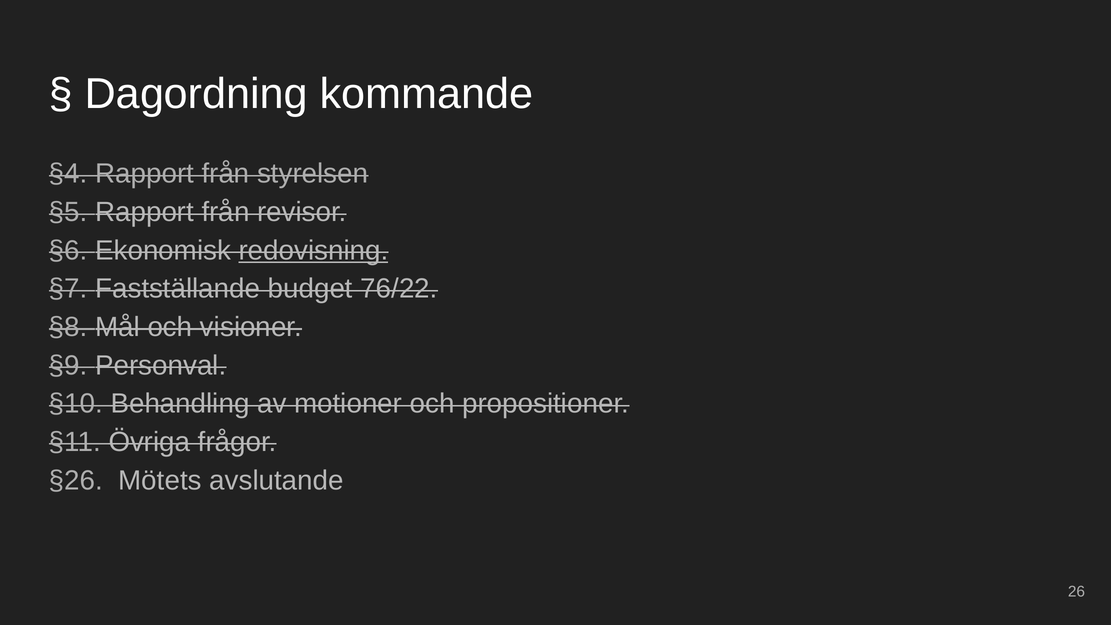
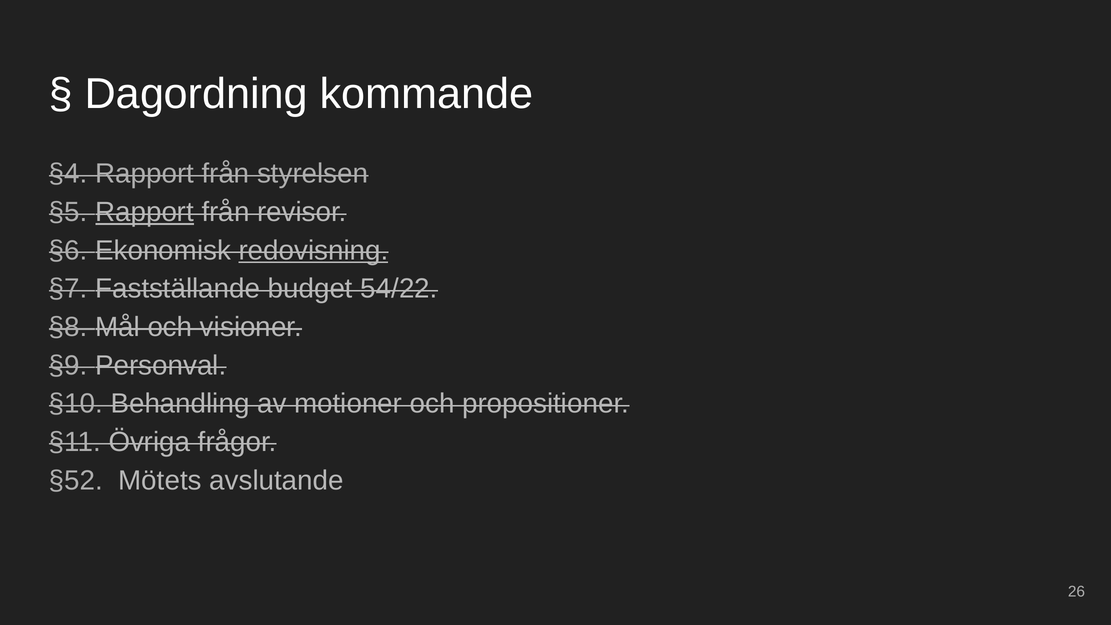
Rapport underline: none -> present (145, 212)
76/22: 76/22 -> 54/22 (399, 289)
§26: §26 -> §52 (76, 480)
